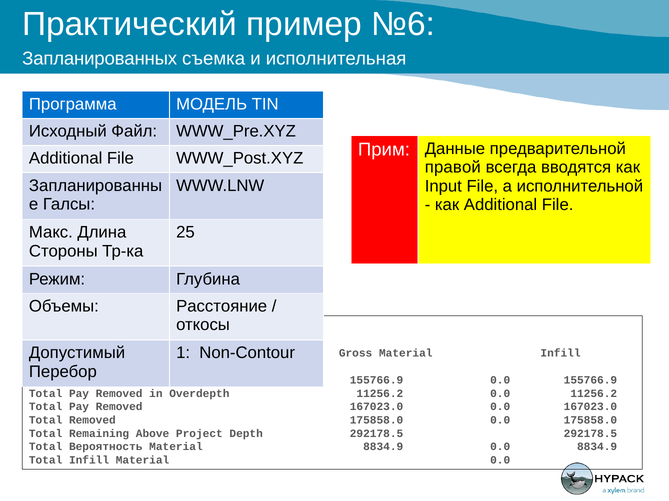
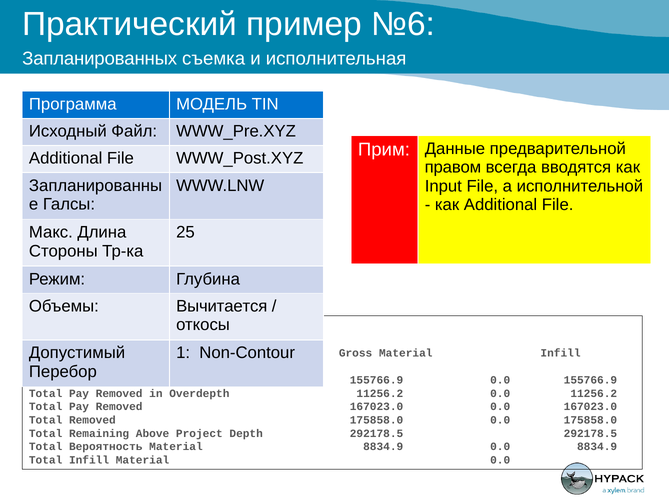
правой: правой -> правом (453, 168)
Расстояние: Расстояние -> Вычитается (222, 307)
